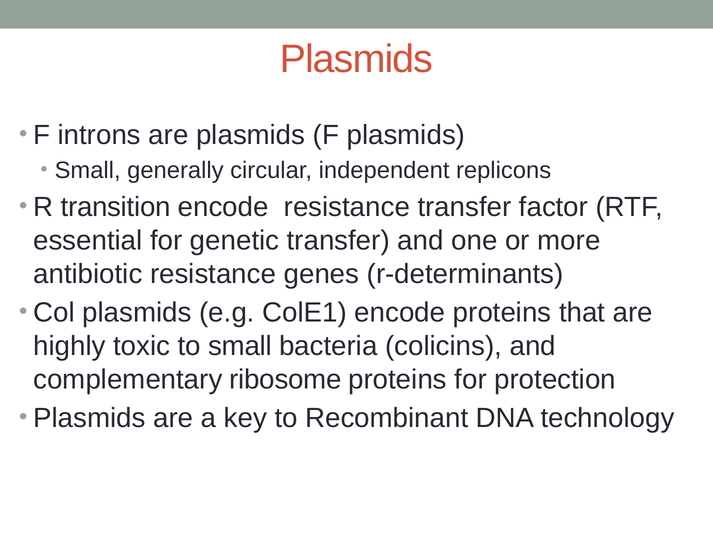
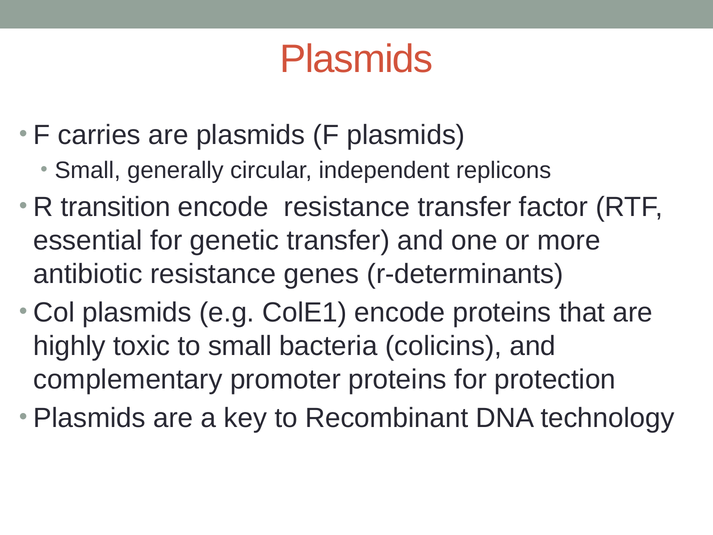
introns: introns -> carries (99, 135)
ribosome: ribosome -> promoter (285, 379)
